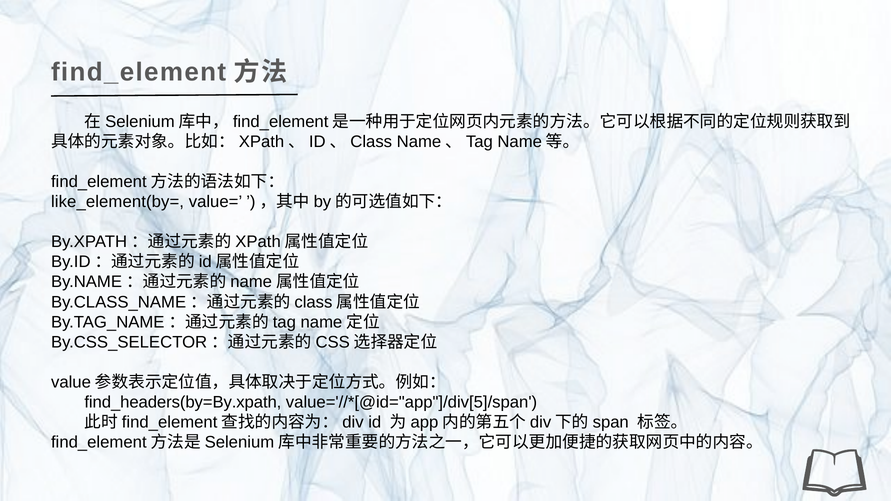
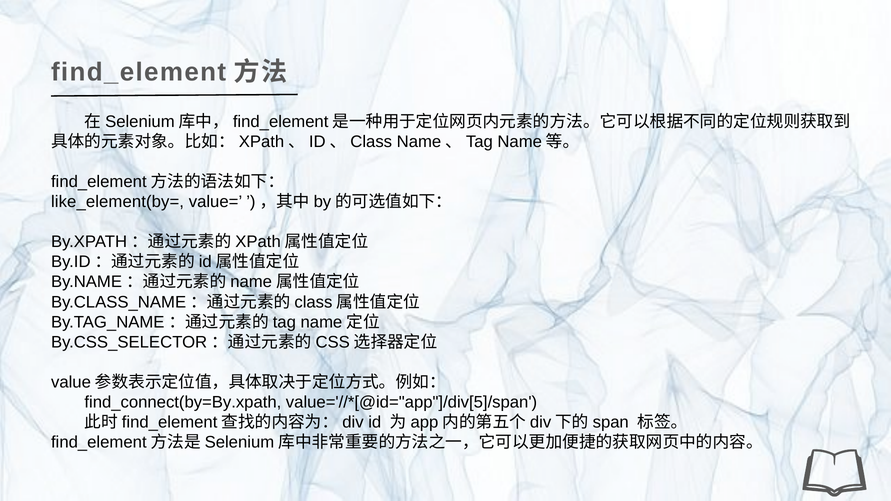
find_headers(by=By.xpath: find_headers(by=By.xpath -> find_connect(by=By.xpath (183, 402)
